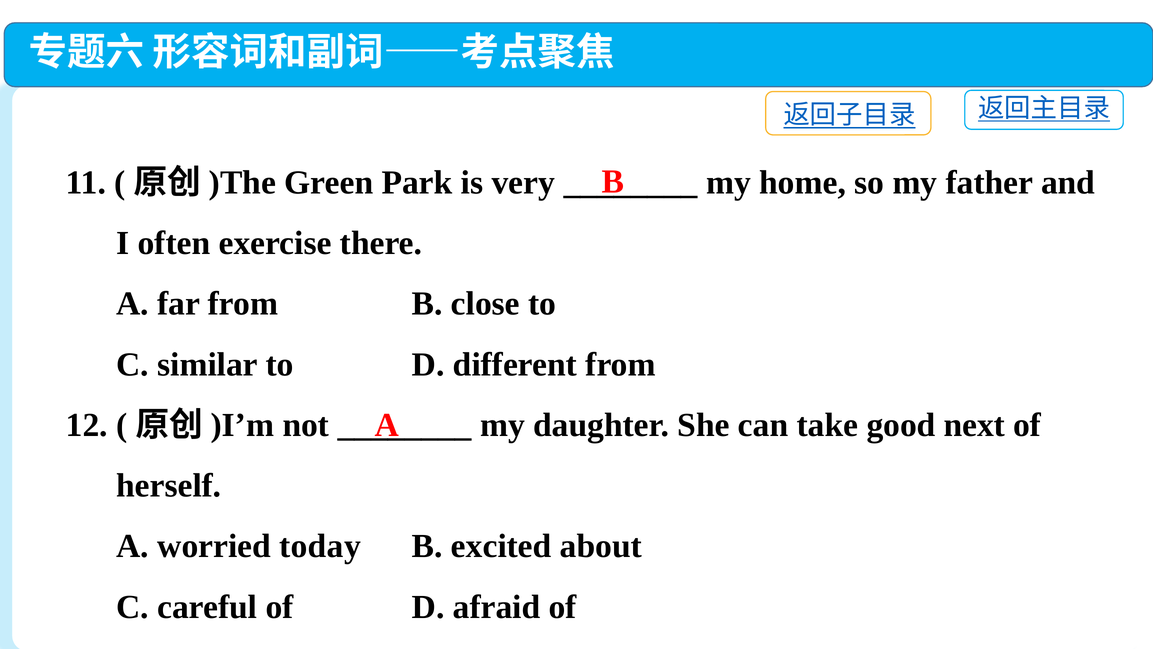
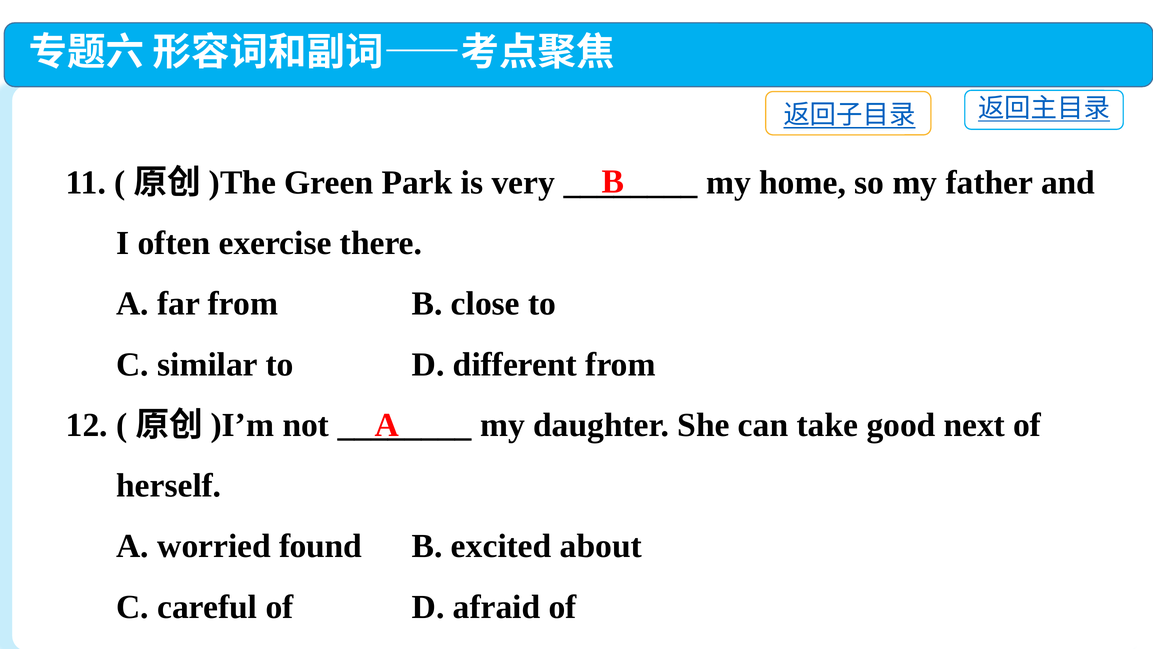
today: today -> found (320, 546)
